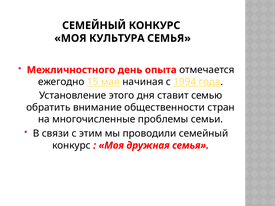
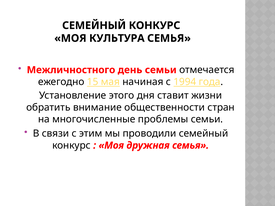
день опыта: опыта -> семьи (161, 70)
семью: семью -> жизни (207, 96)
